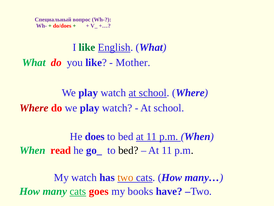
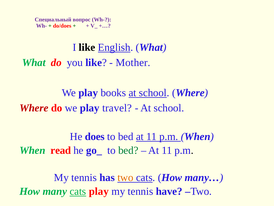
like colour: green -> black (87, 47)
watch: watch -> books (113, 93)
do we play watch: watch -> travel (117, 108)
bed colour: black -> green (128, 150)
watch: watch -> tennis (84, 177)
cats goes: goes -> play (99, 191)
books: books -> tennis (140, 191)
